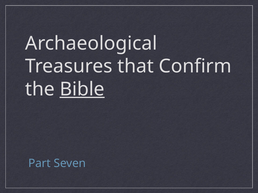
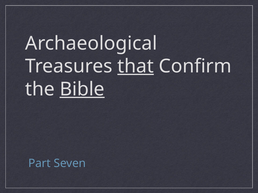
that underline: none -> present (136, 66)
